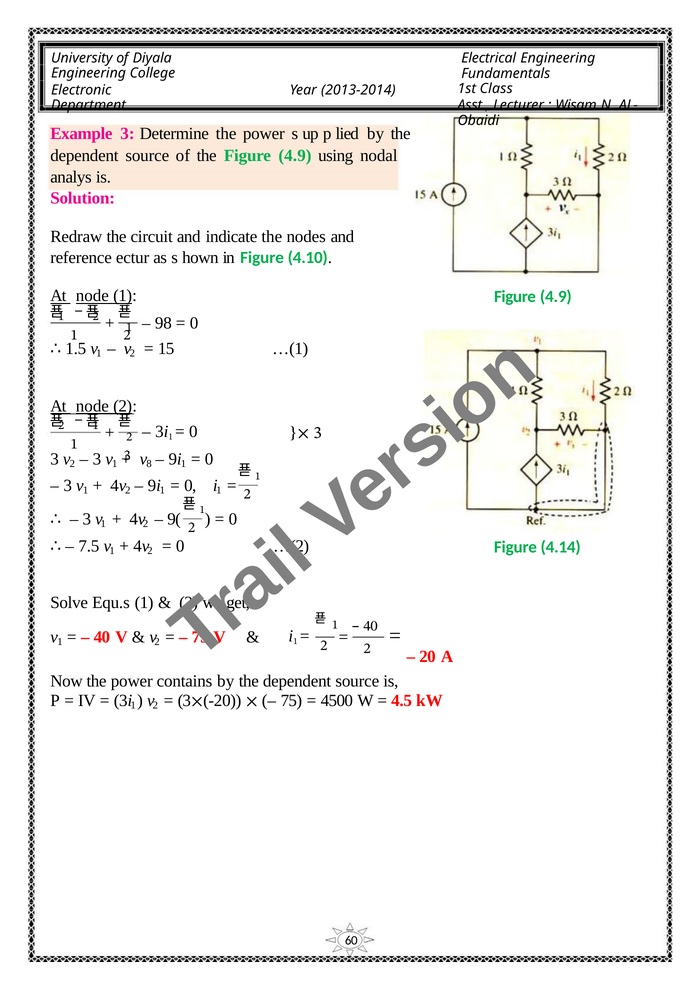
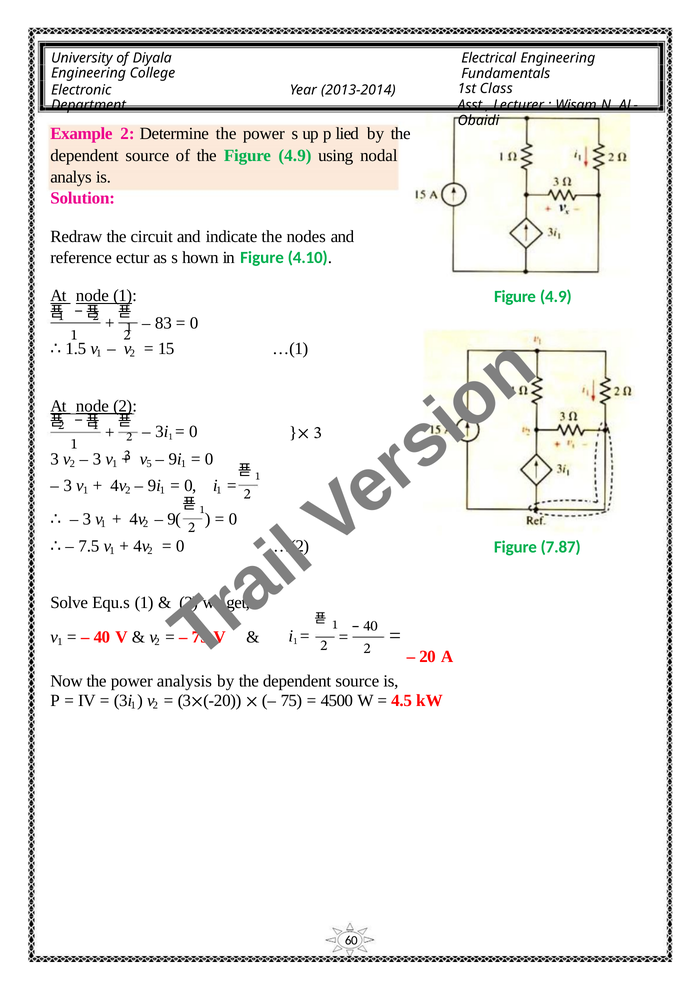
Example 3: 3 -> 2 (128, 134)
98: 98 -> 83 (163, 323)
8: 8 -> 5 (149, 464)
4.14: 4.14 -> 7.87 (561, 547)
contains: contains -> analysis (184, 681)
